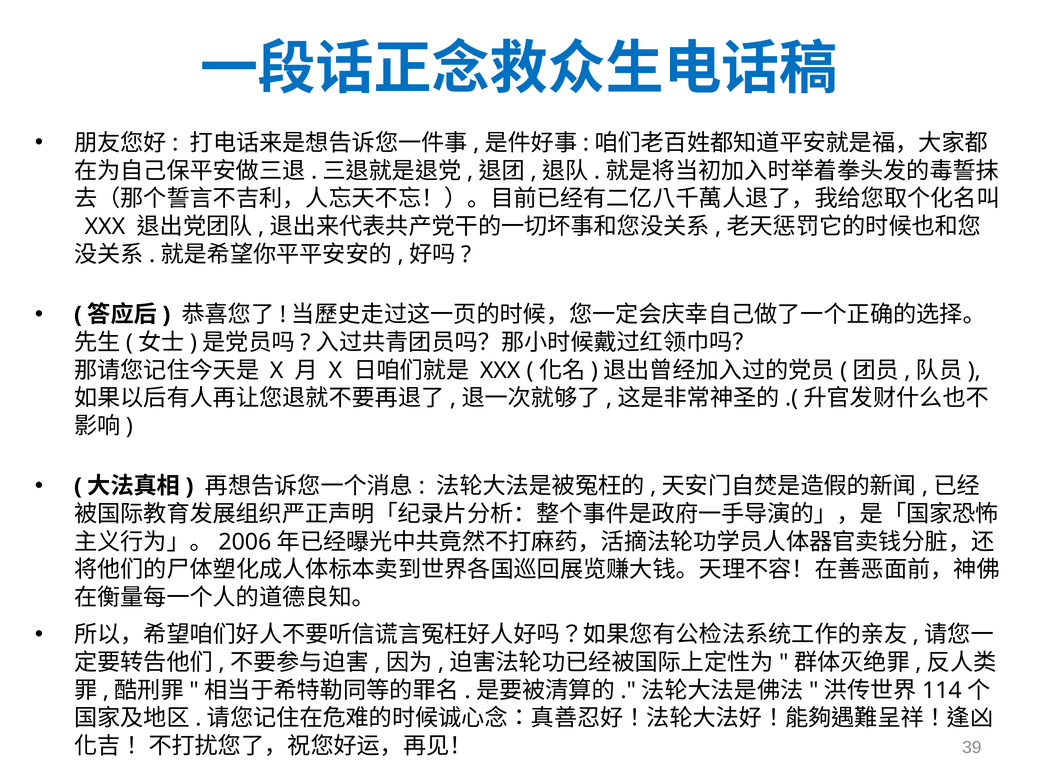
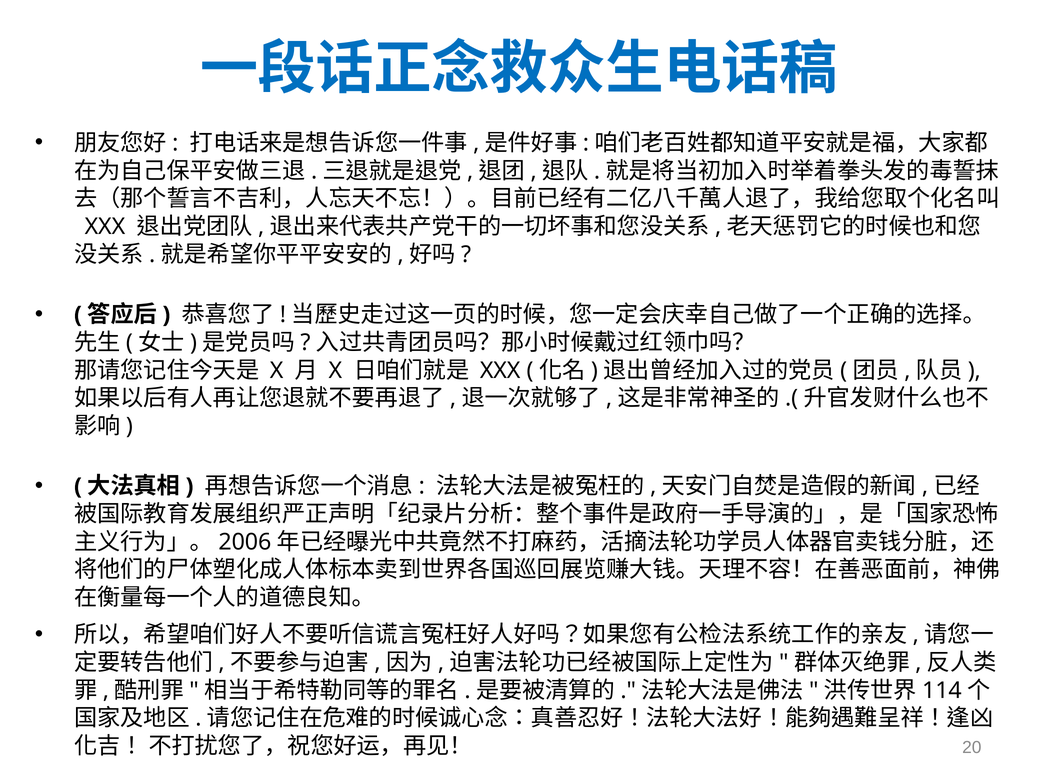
39: 39 -> 20 (972, 748)
